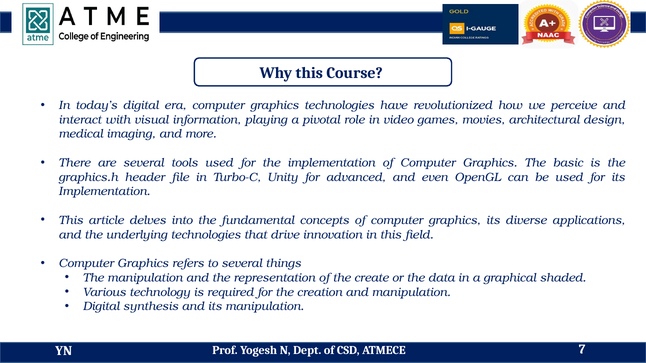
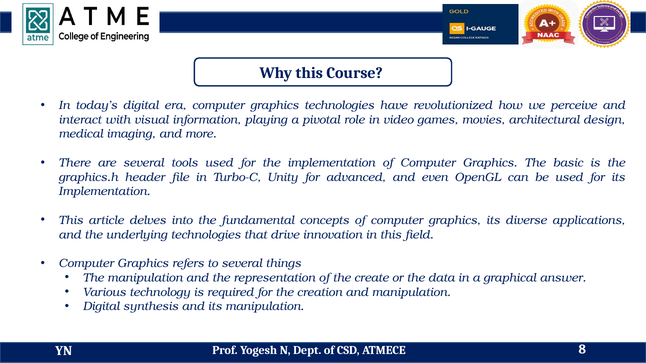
shaded: shaded -> answer (563, 278)
7: 7 -> 8 (582, 350)
